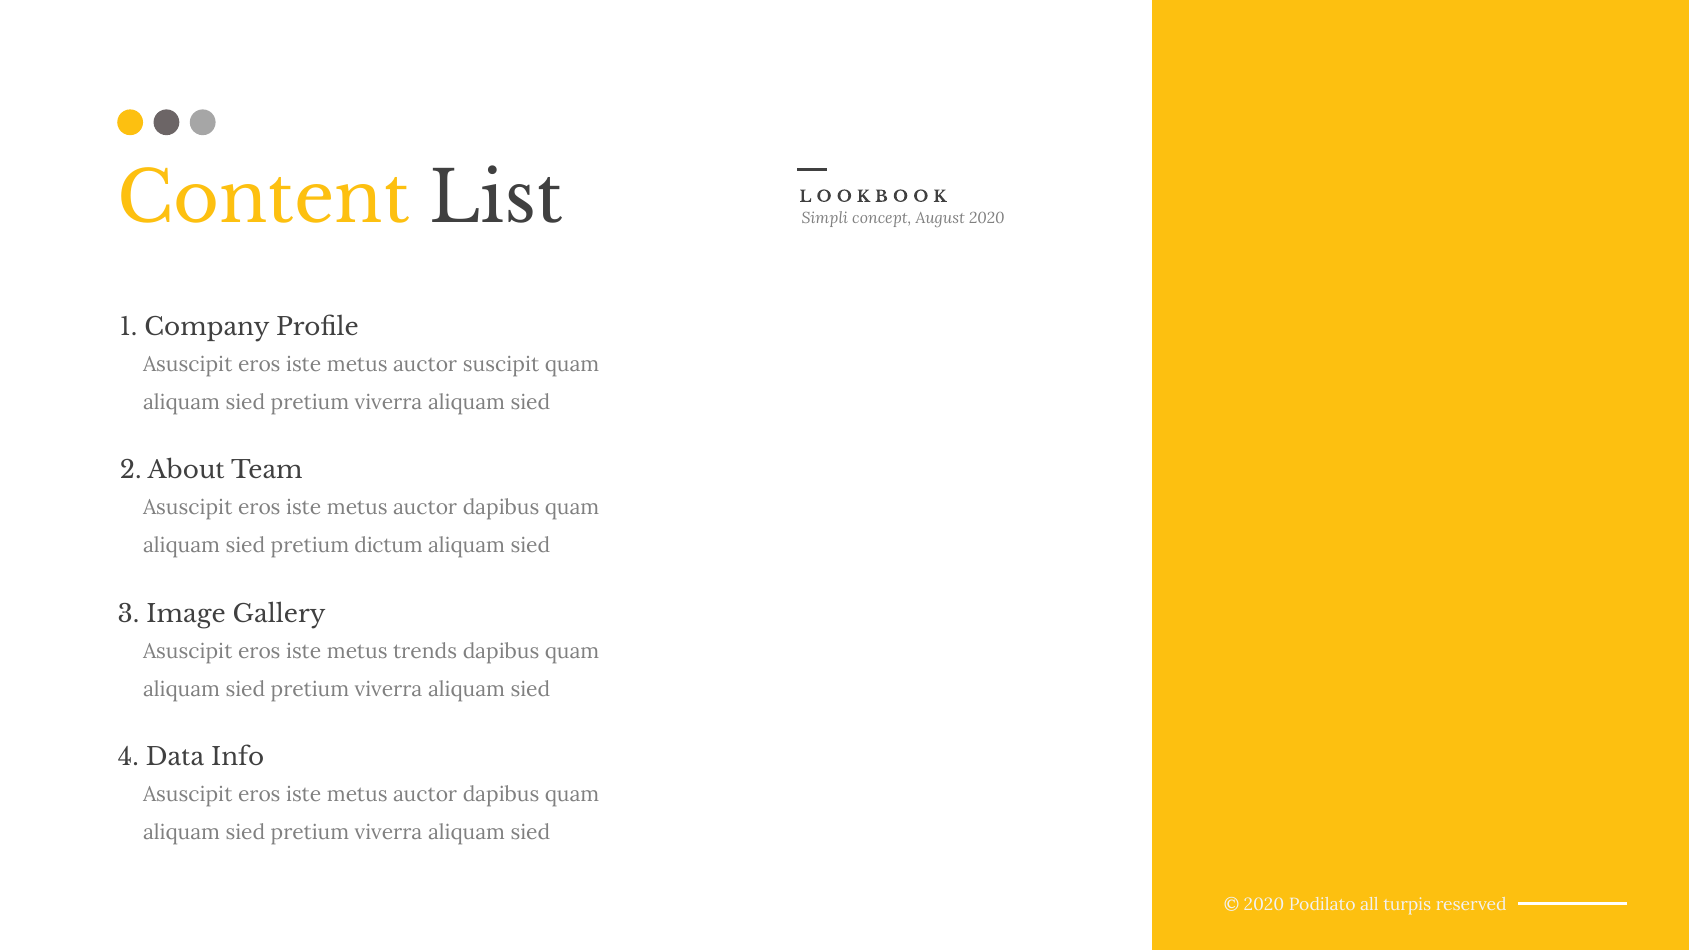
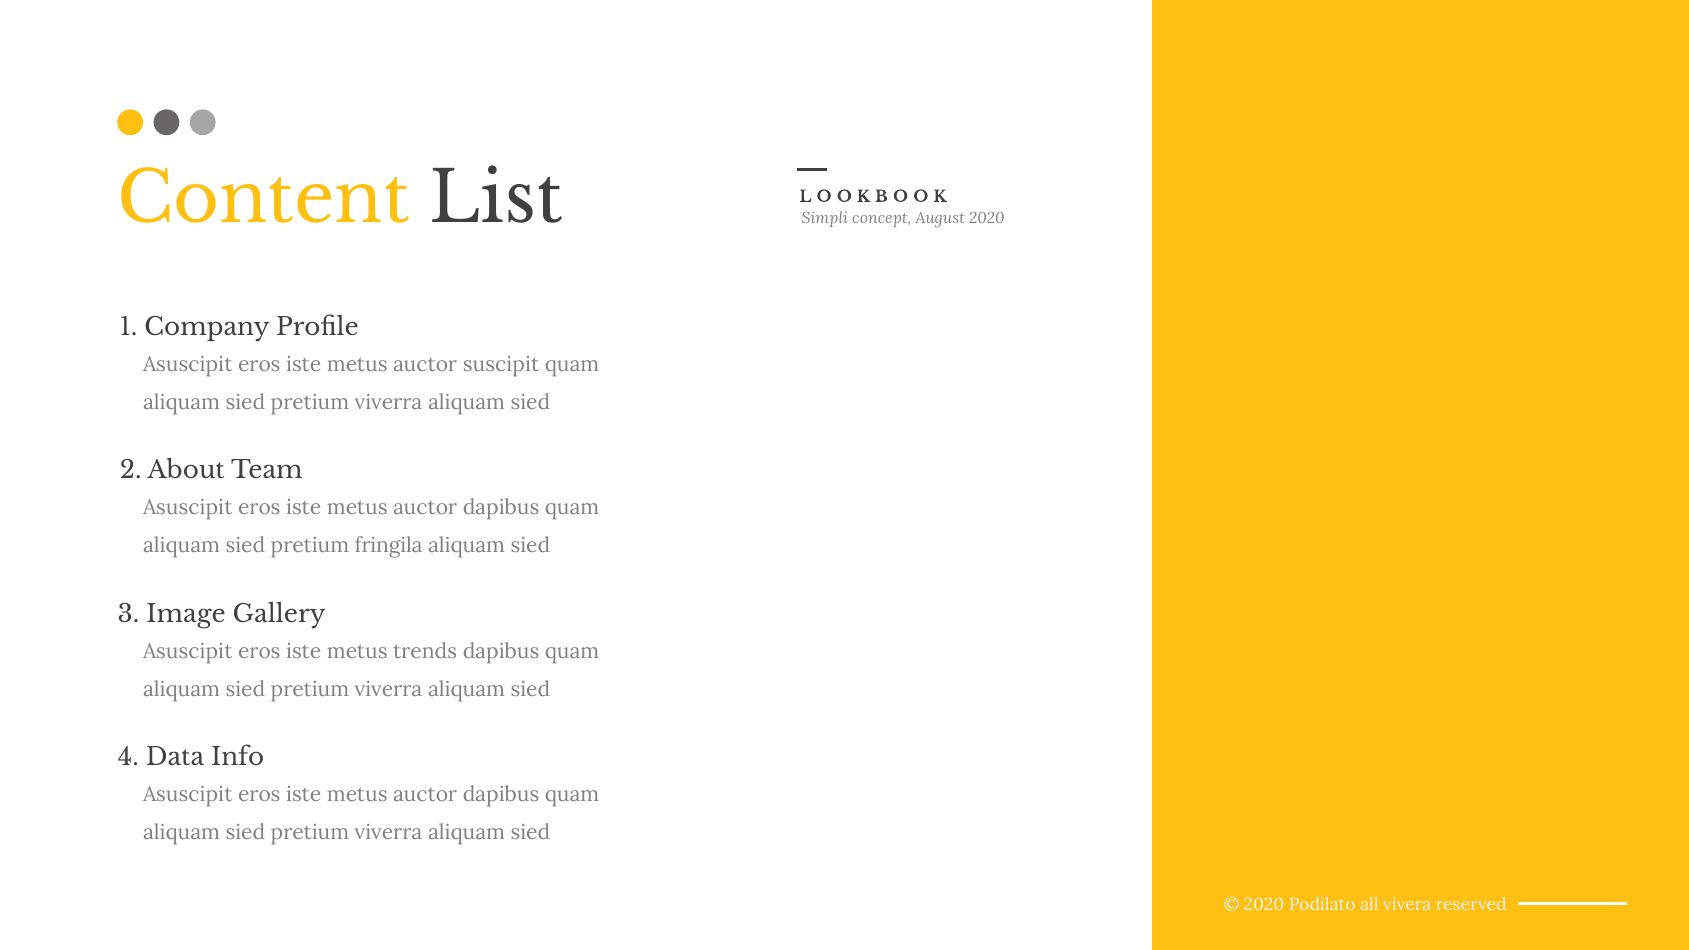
dictum: dictum -> fringila (389, 546)
turpis: turpis -> vivera (1407, 904)
